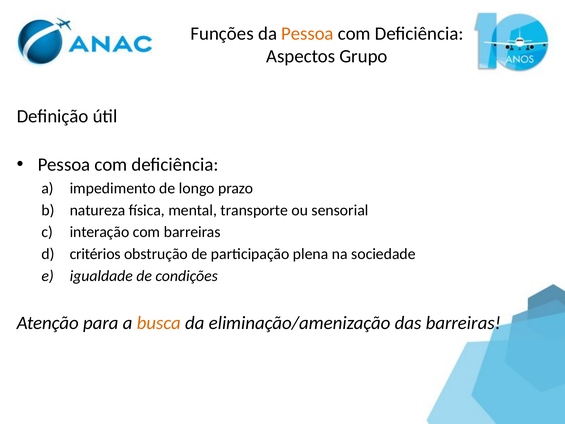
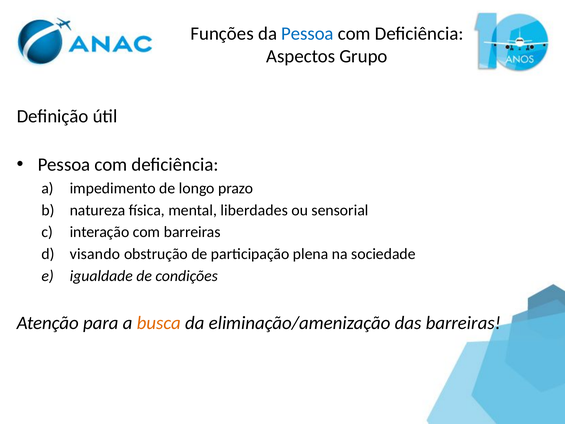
Pessoa colour: orange -> blue (307, 34)
transporte: transporte -> liberdades (254, 210)
critérios: critérios -> visando (95, 254)
